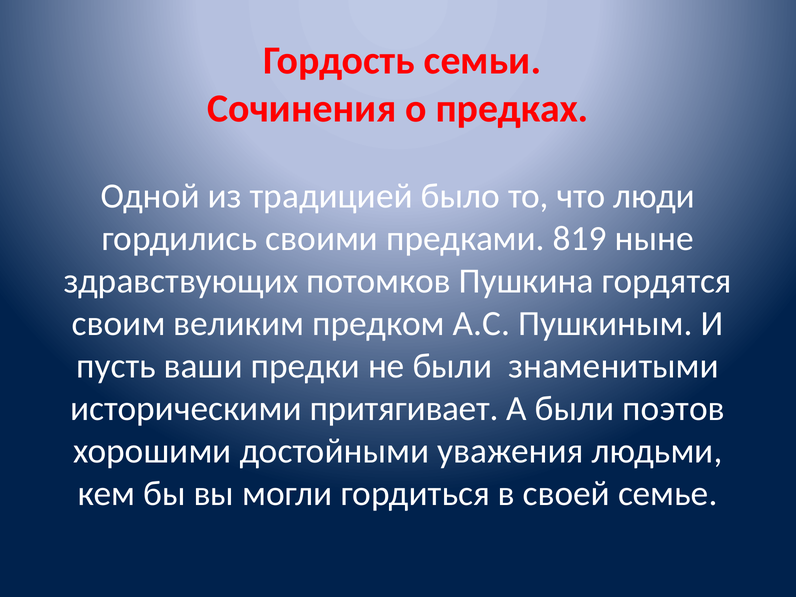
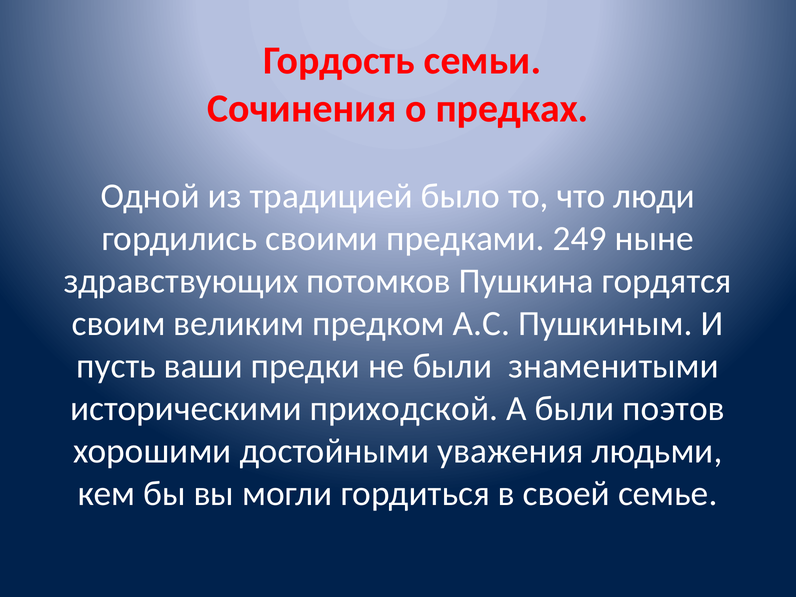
819: 819 -> 249 (580, 238)
притягивает: притягивает -> приходской (404, 408)
